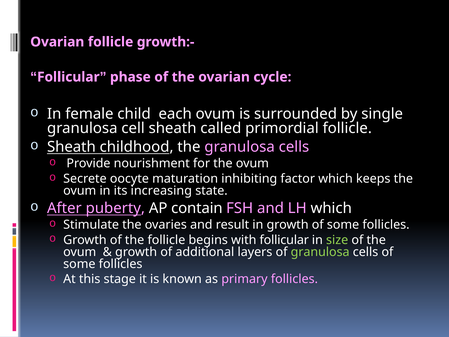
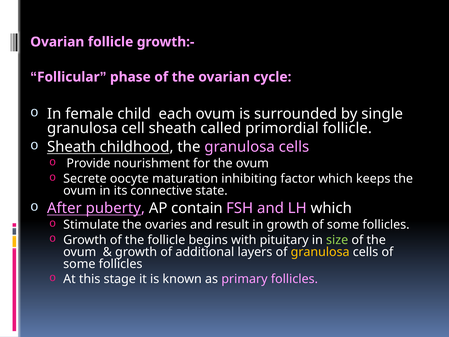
increasing: increasing -> connective (161, 191)
with follicular: follicular -> pituitary (284, 240)
granulosa colour: light green -> yellow (320, 252)
